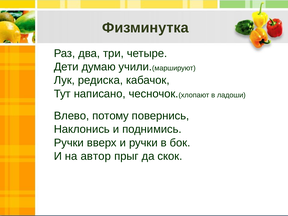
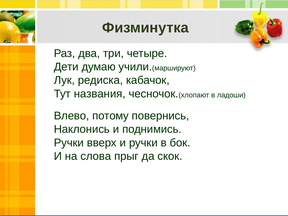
написано: написано -> названия (100, 94)
автор: автор -> слова (96, 156)
